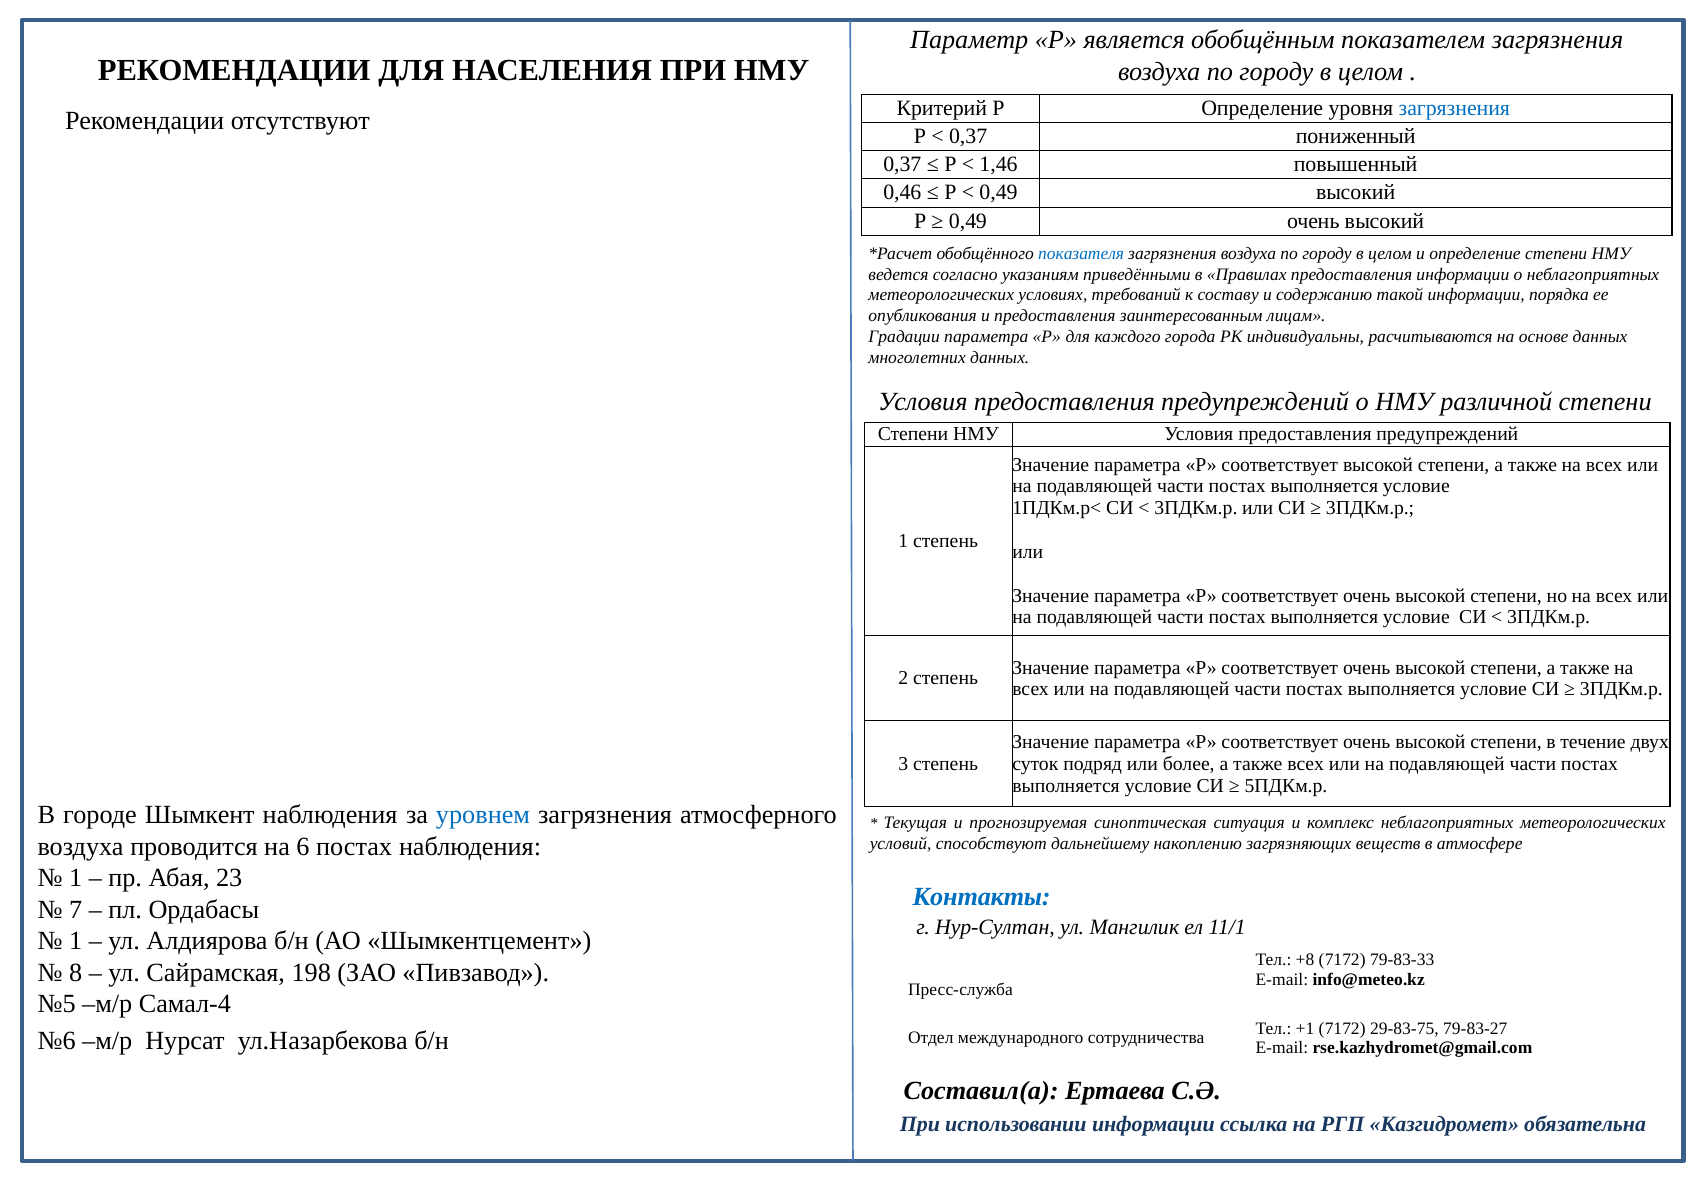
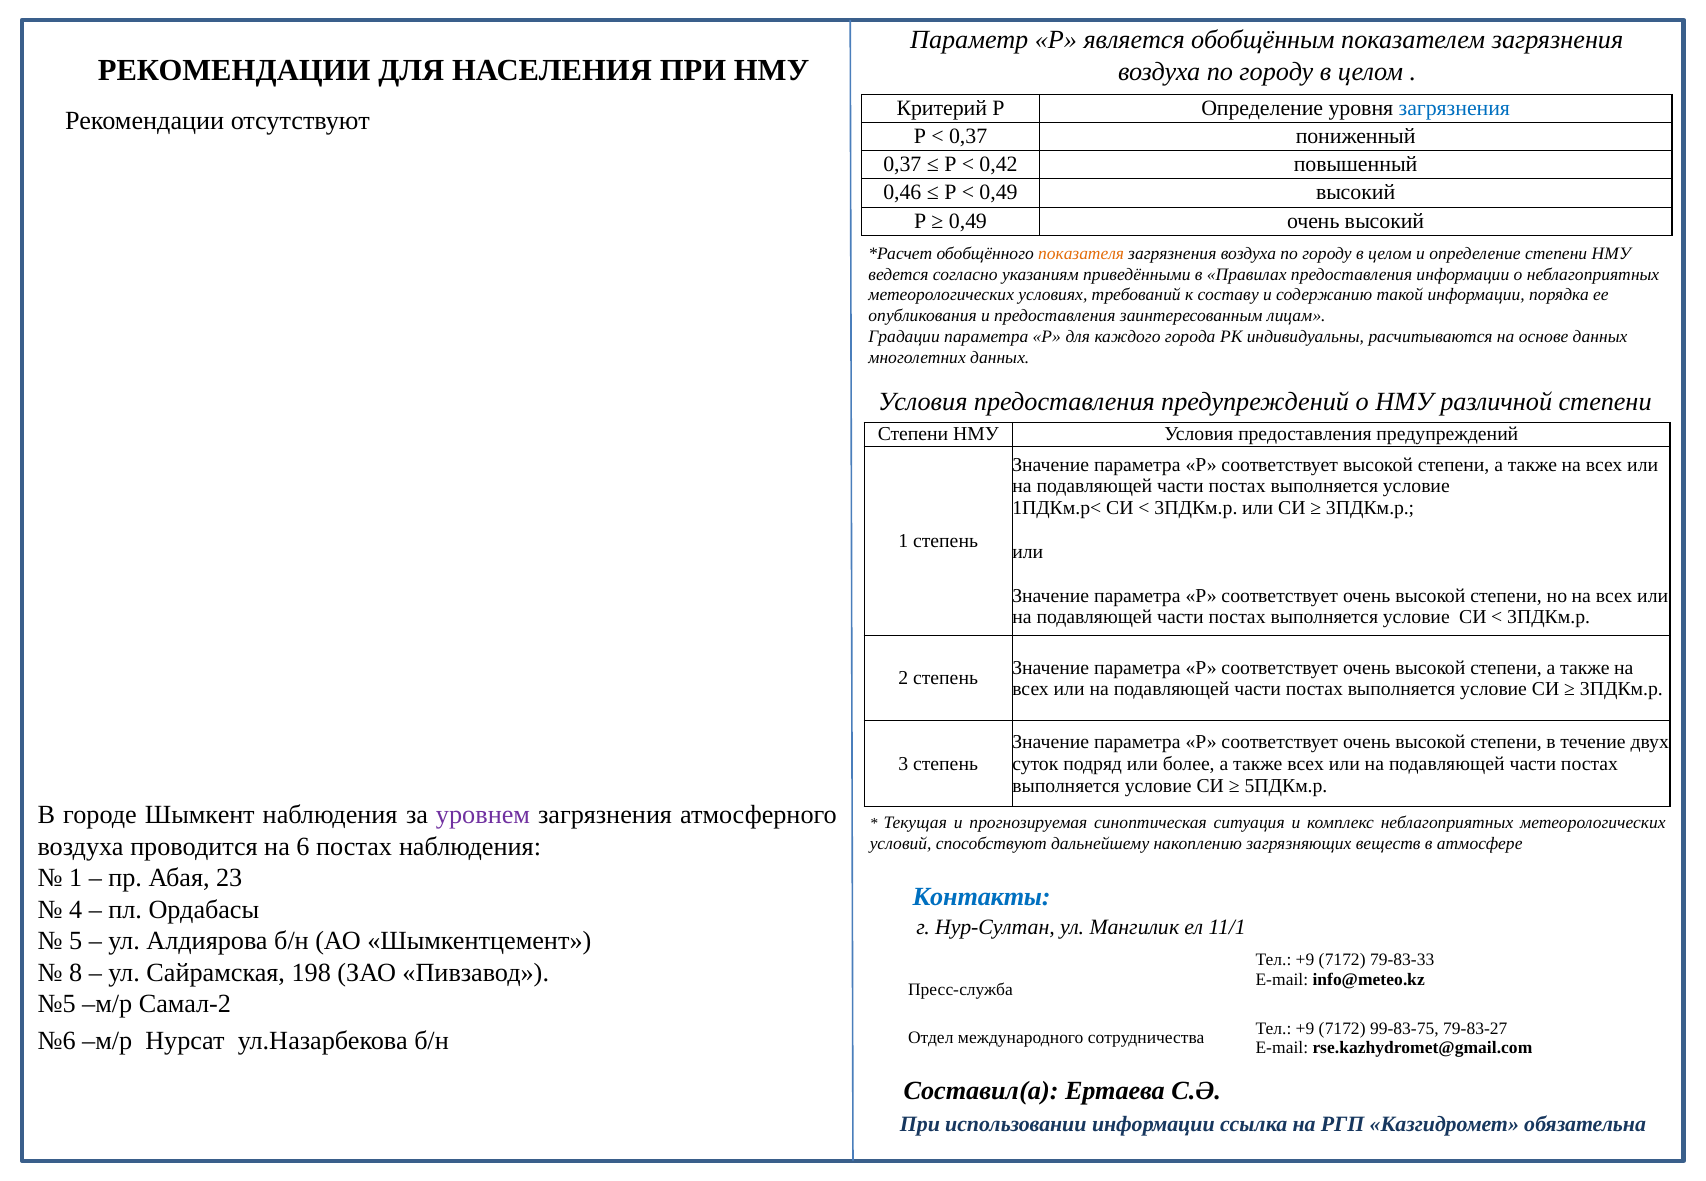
1,46: 1,46 -> 0,42 (999, 165)
показателя colour: blue -> orange (1081, 253)
уровнем colour: blue -> purple (483, 815)
7: 7 -> 4 (76, 910)
1: 1 -> 5 (76, 941)
+8: +8 -> +9 (1305, 960)
Самал-4: Самал-4 -> Самал-2 (185, 1004)
+1: +1 -> +9 (1305, 1028)
29-83-75: 29-83-75 -> 99-83-75 (1404, 1028)
